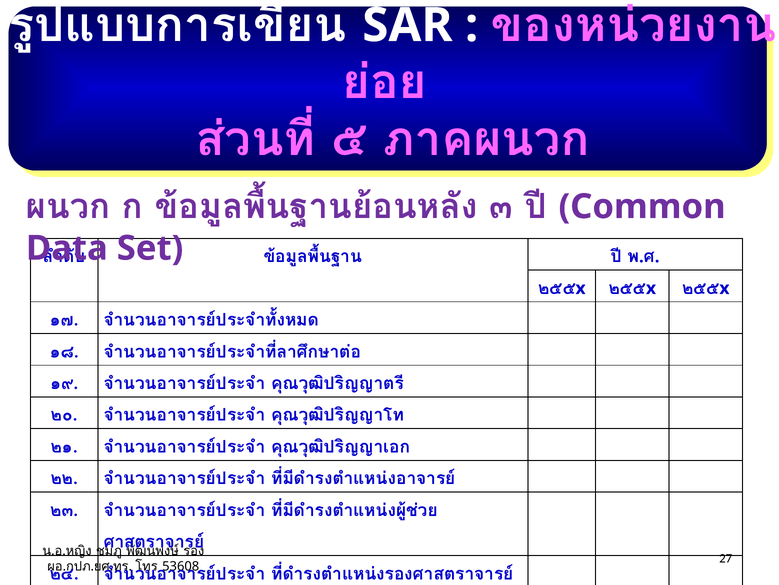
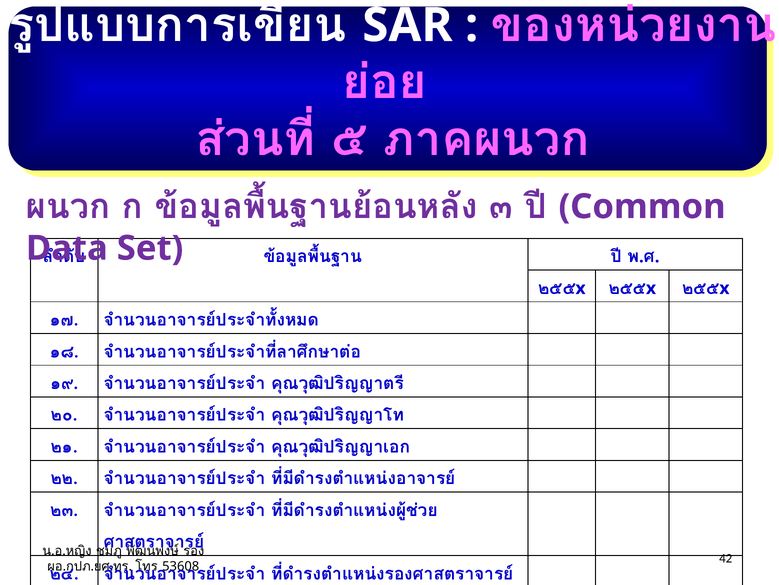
27: 27 -> 42 (726, 558)
